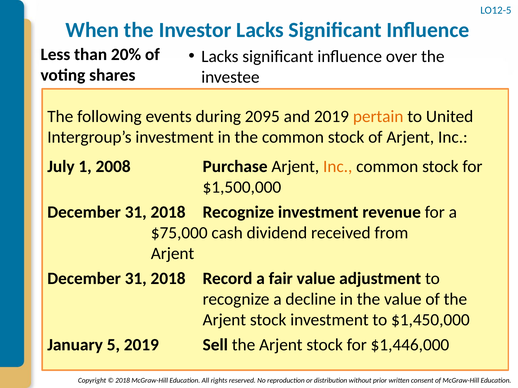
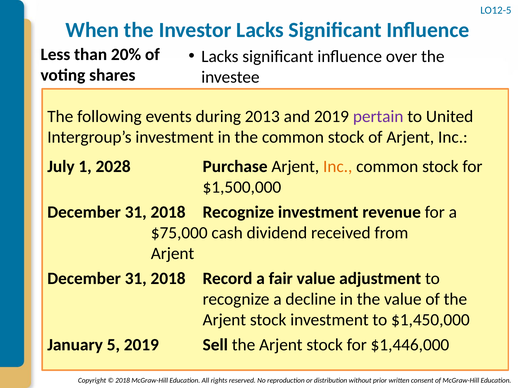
2095: 2095 -> 2013 (262, 117)
pertain colour: orange -> purple (378, 117)
2008: 2008 -> 2028 (113, 167)
